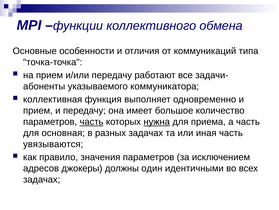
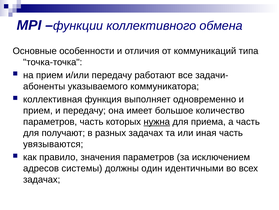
часть underline: present -> none (92, 121)
основная: основная -> получают (63, 133)
джокеры: джокеры -> системы (82, 168)
